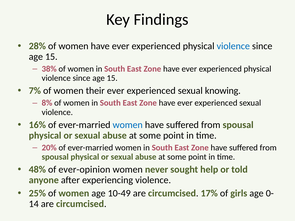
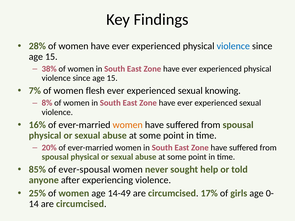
their: their -> flesh (95, 91)
women colour: blue -> orange (128, 125)
48%: 48% -> 85% (37, 170)
ever-opinion: ever-opinion -> ever-spousal (84, 170)
10-49: 10-49 -> 14-49 (119, 194)
